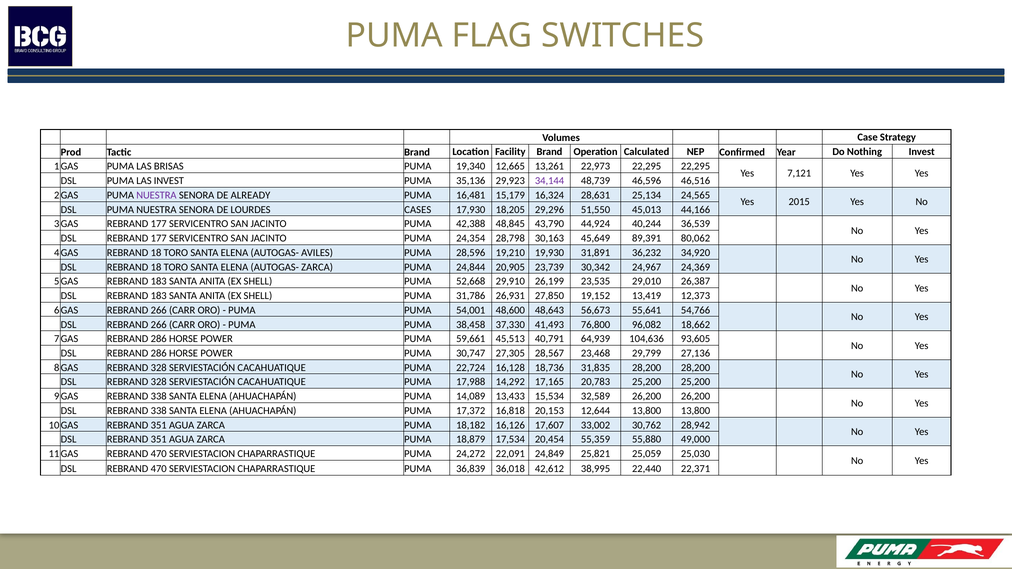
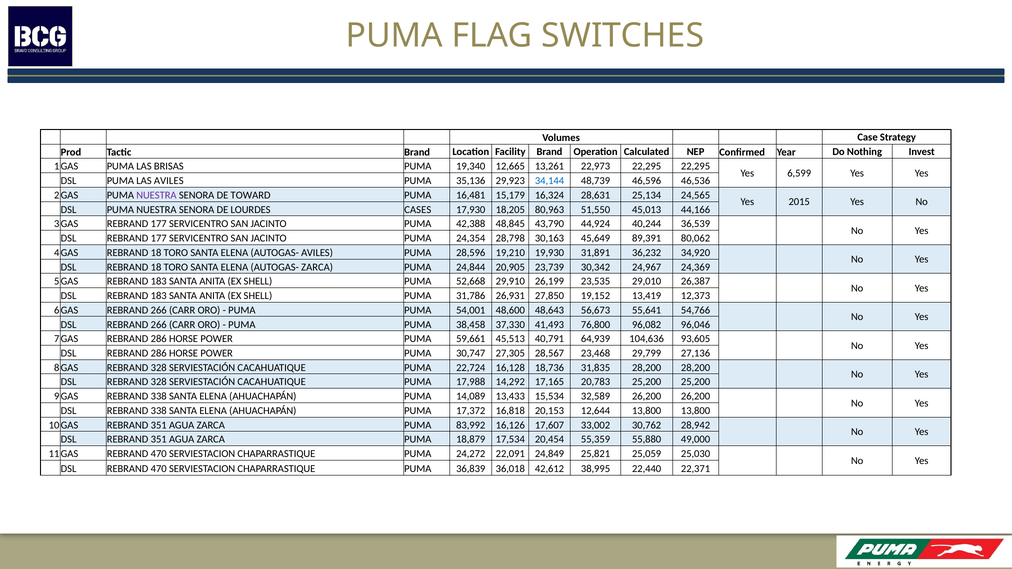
7,121: 7,121 -> 6,599 (799, 173)
LAS INVEST: INVEST -> AVILES (169, 181)
34,144 colour: purple -> blue (550, 181)
46,516: 46,516 -> 46,536 (696, 181)
ALREADY: ALREADY -> TOWARD (251, 195)
29,296: 29,296 -> 80,963 (550, 210)
18,662: 18,662 -> 96,046 (696, 325)
18,182: 18,182 -> 83,992 (471, 425)
